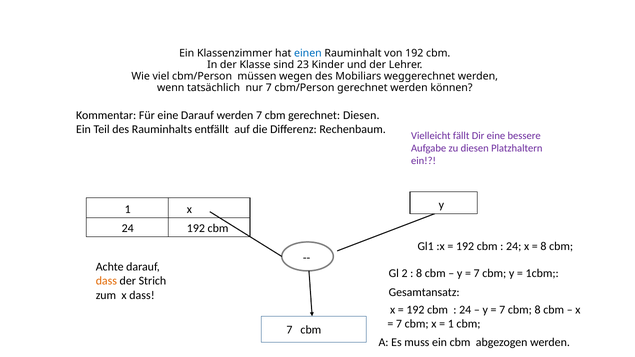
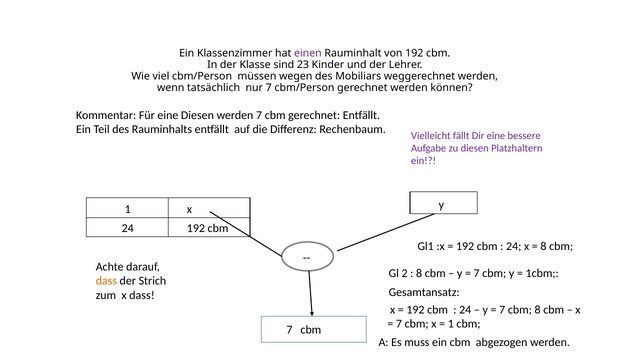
einen colour: blue -> purple (308, 53)
eine Darauf: Darauf -> Diesen (197, 115)
gerechnet Diesen: Diesen -> Entfällt (361, 115)
